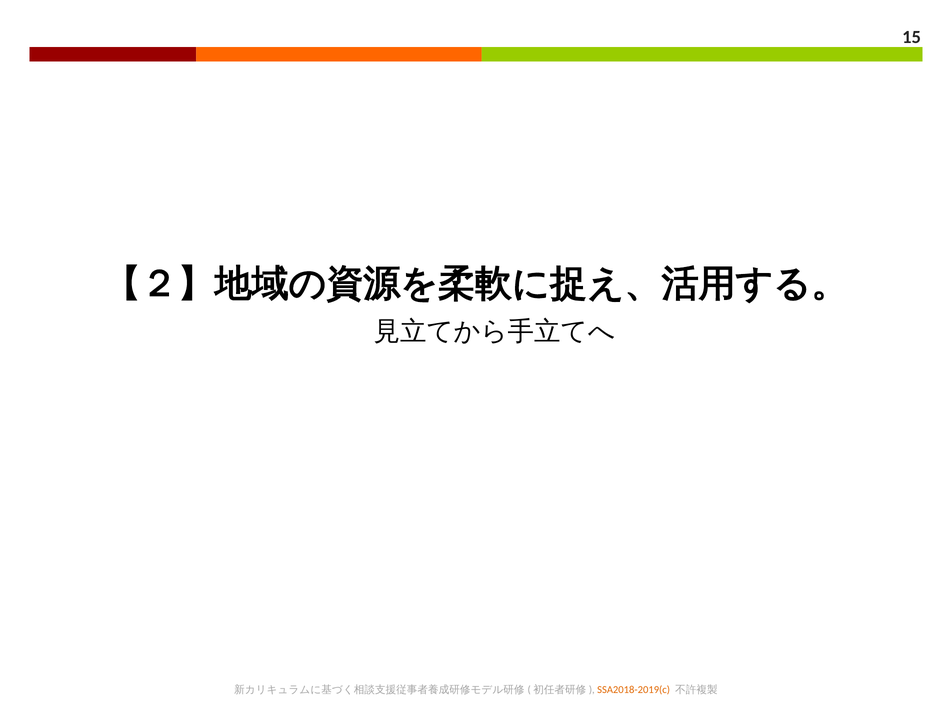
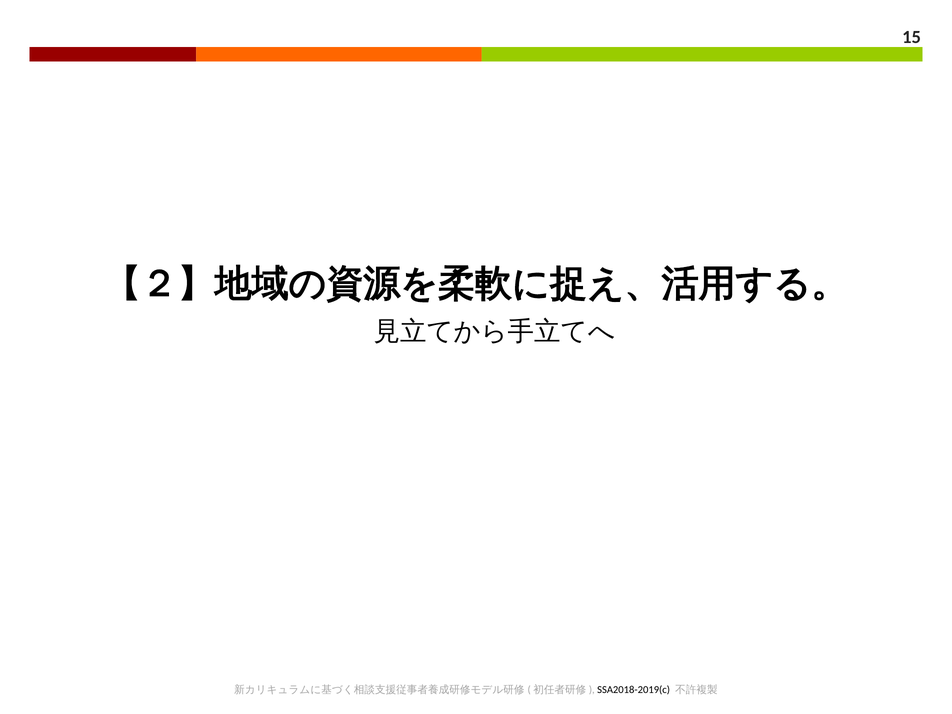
SSA2018-2019(c colour: orange -> black (634, 690)
